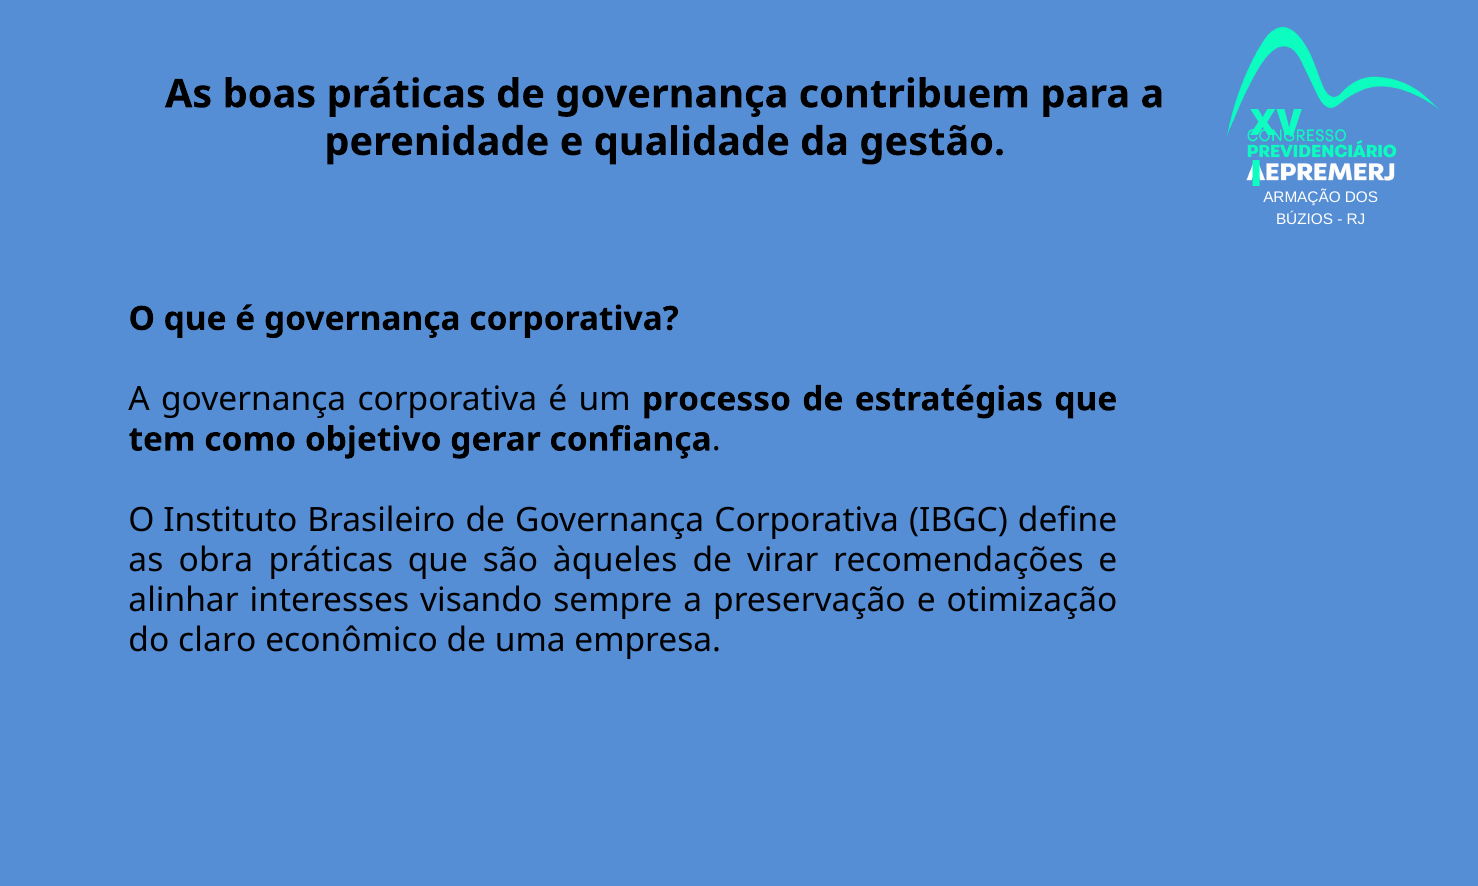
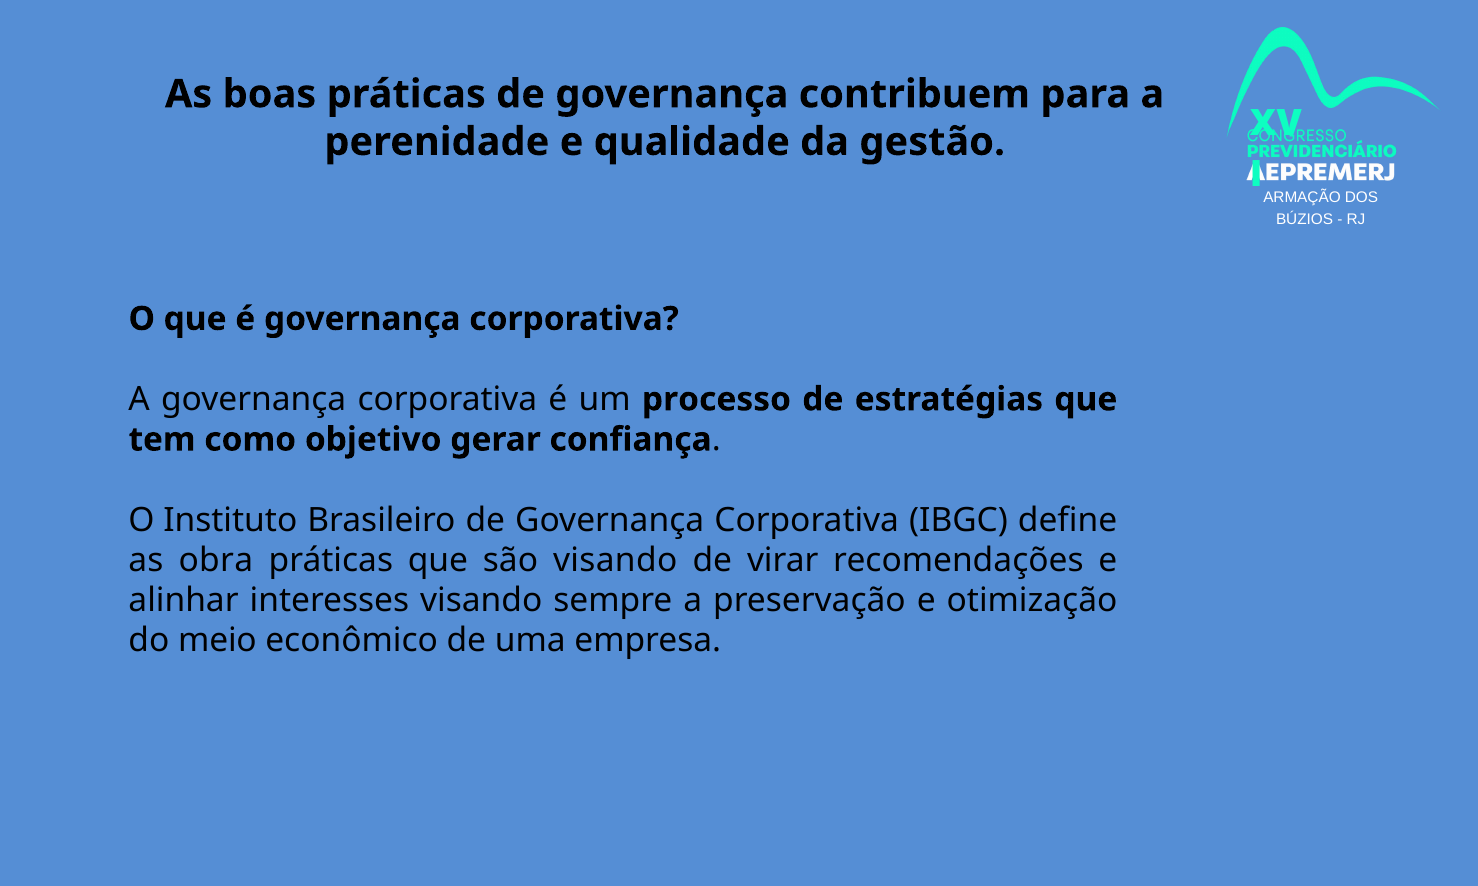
são àqueles: àqueles -> visando (615, 561)
claro: claro -> meio (217, 641)
